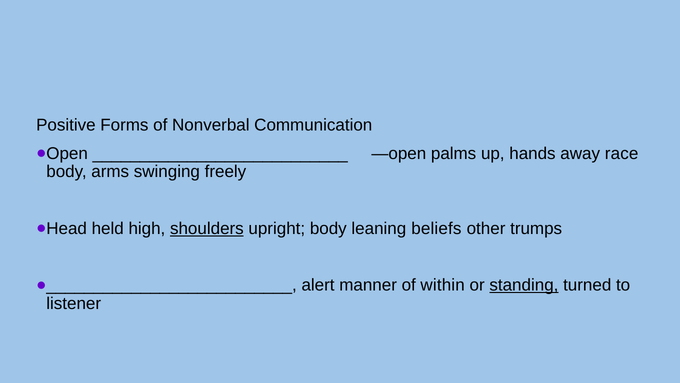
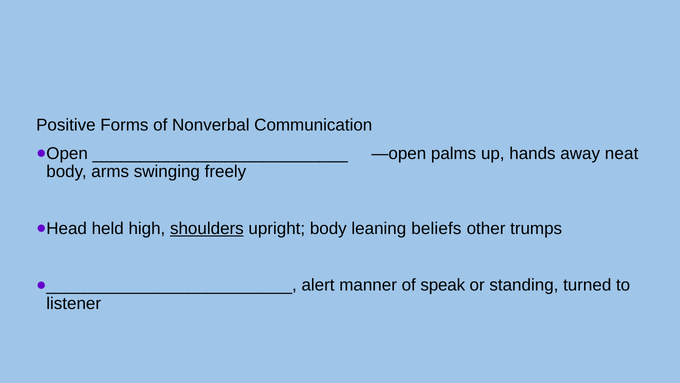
race: race -> neat (622, 153)
within: within -> speak (443, 285)
standing underline: present -> none (524, 285)
